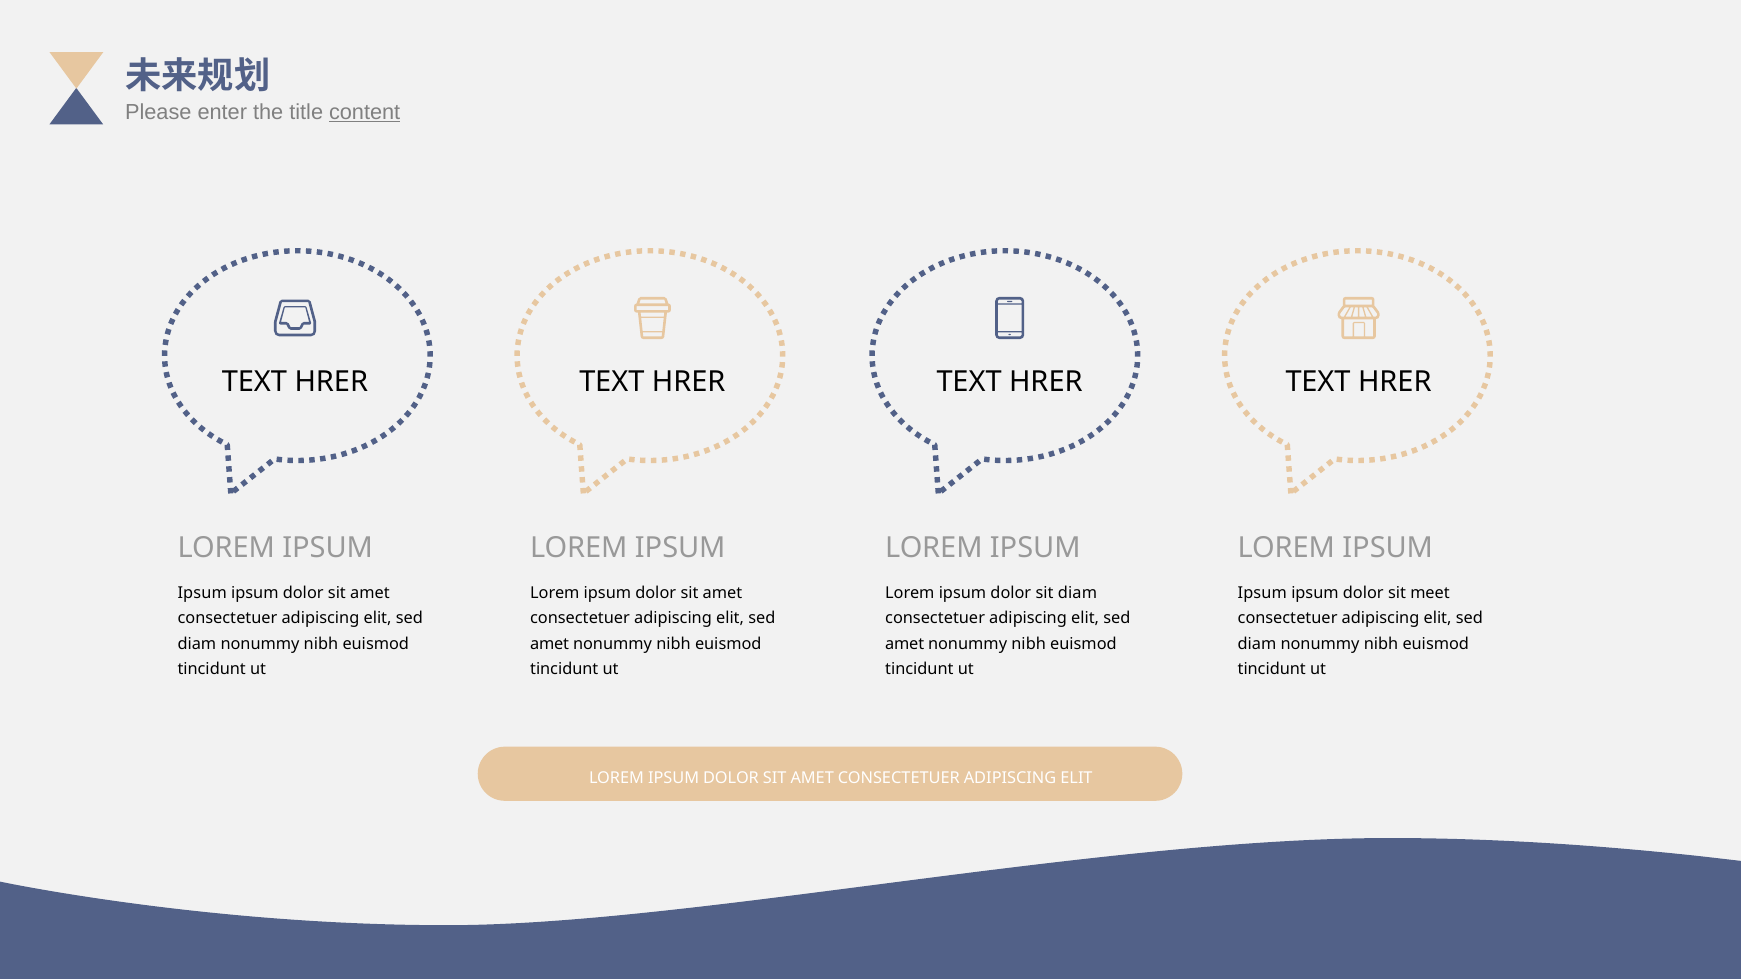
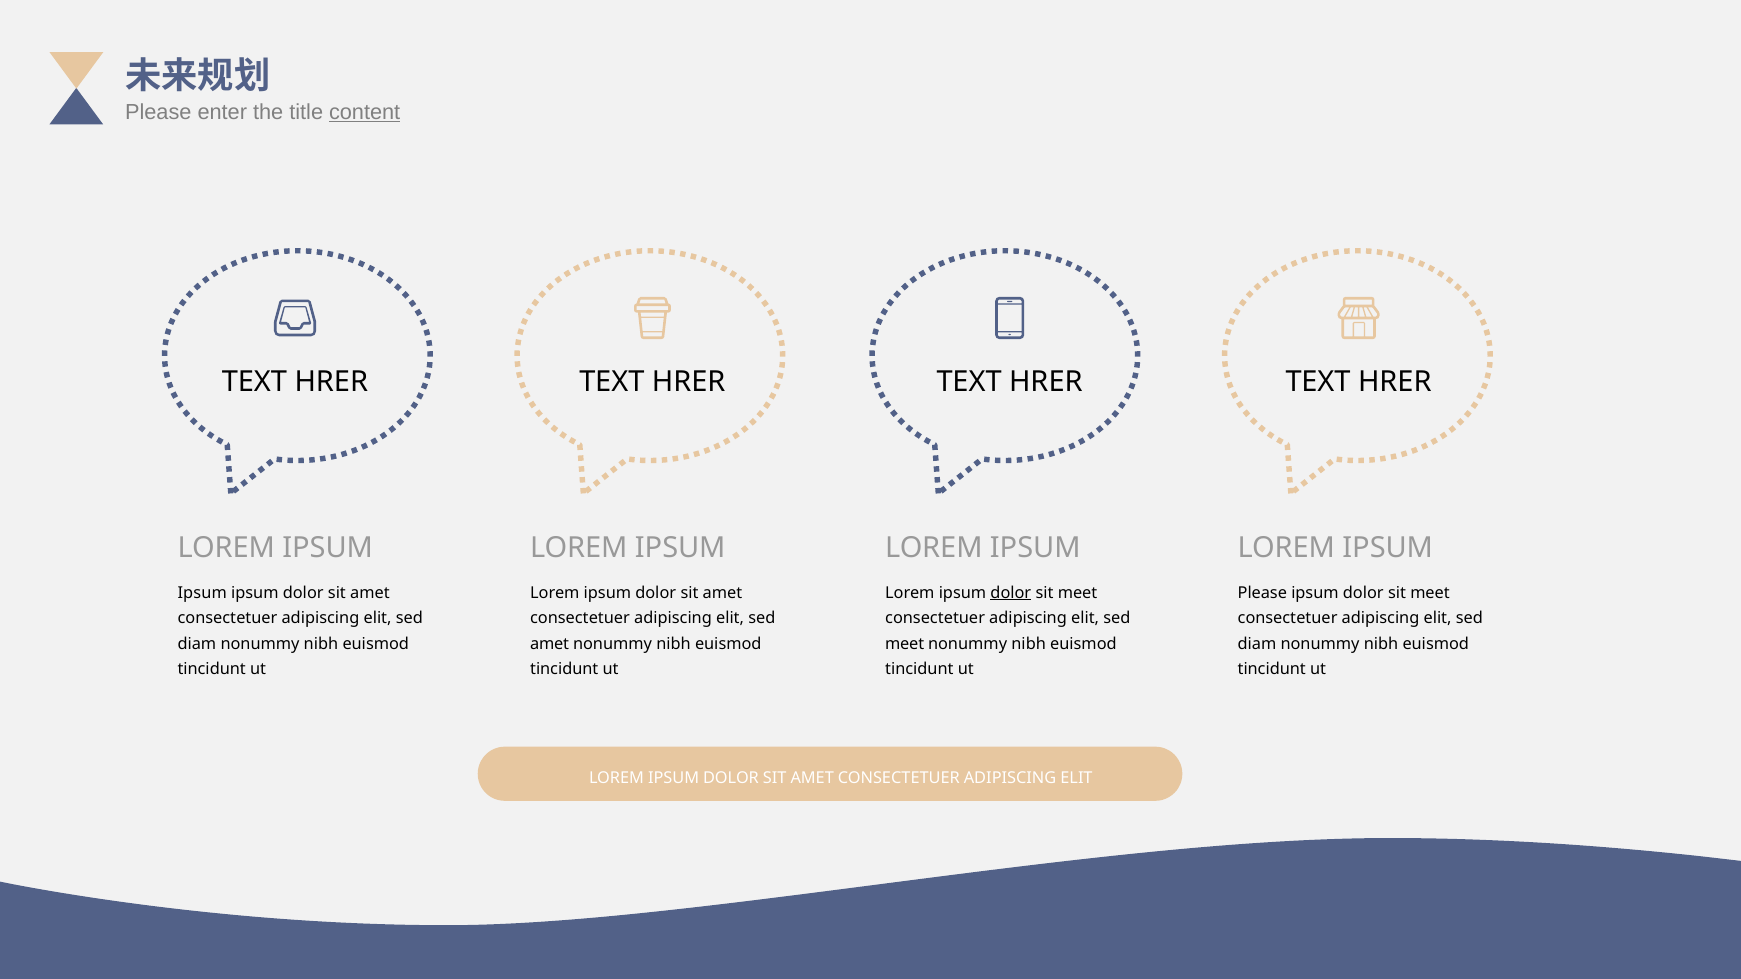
dolor underline: none -> present (1011, 593)
diam: diam -> meet (1078, 593)
Ipsum: Ipsum -> Please (1262, 593)
amet: amet -> meet (905, 644)
